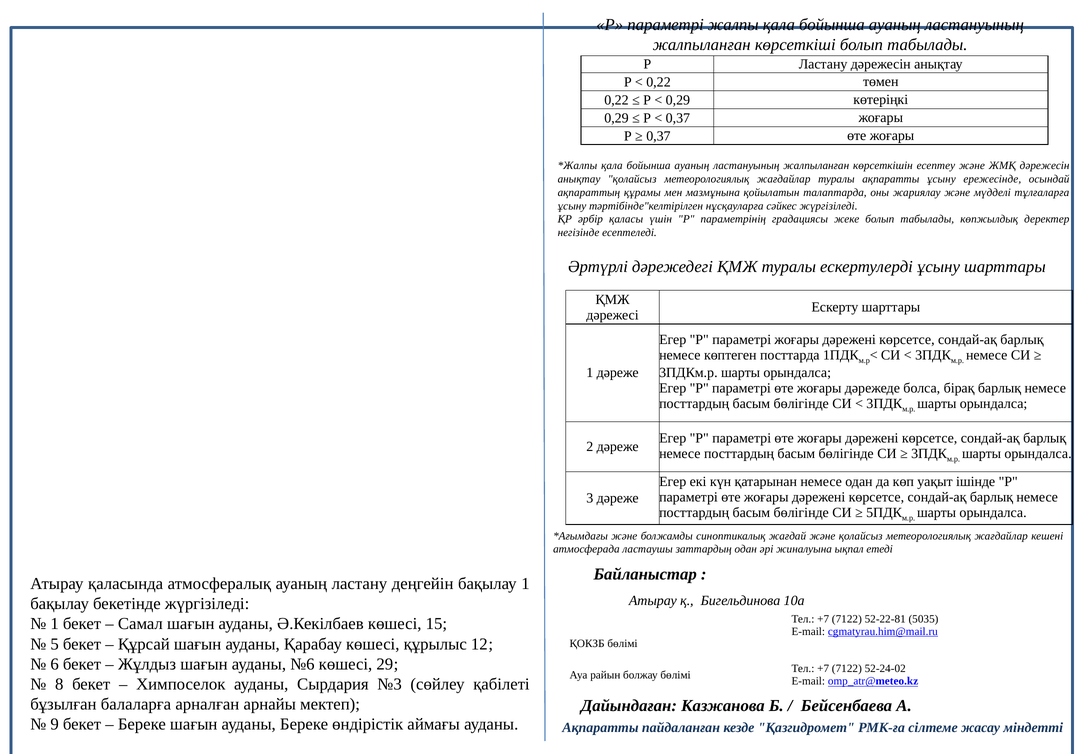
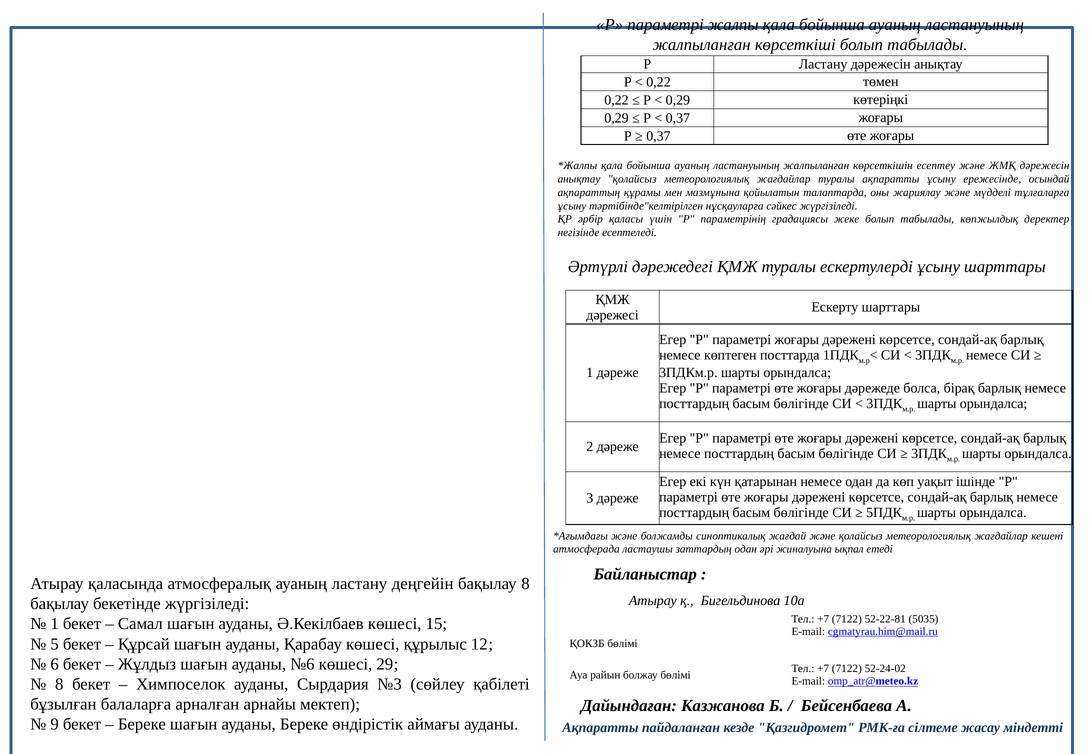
бақылау 1: 1 -> 8 (525, 584)
